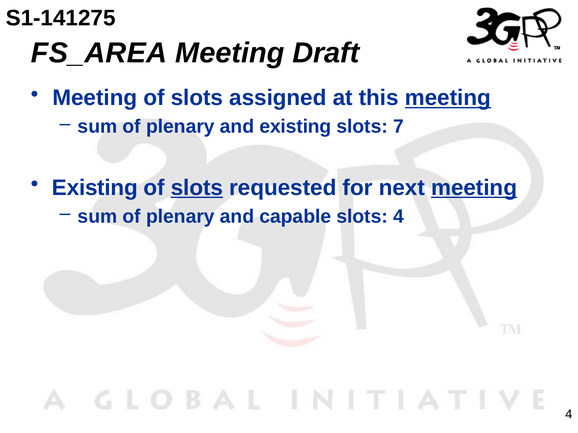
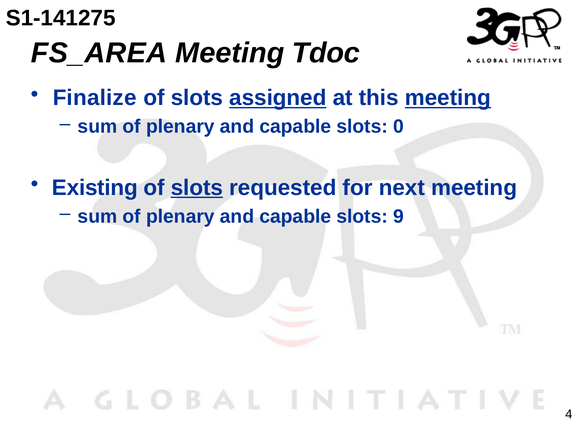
Draft: Draft -> Tdoc (326, 53)
Meeting: Meeting -> Finalize (95, 98)
assigned underline: none -> present (278, 98)
existing: existing -> capable (295, 127)
7: 7 -> 0 (399, 127)
meeting underline: present -> none (474, 188)
slots 4: 4 -> 9 (399, 217)
